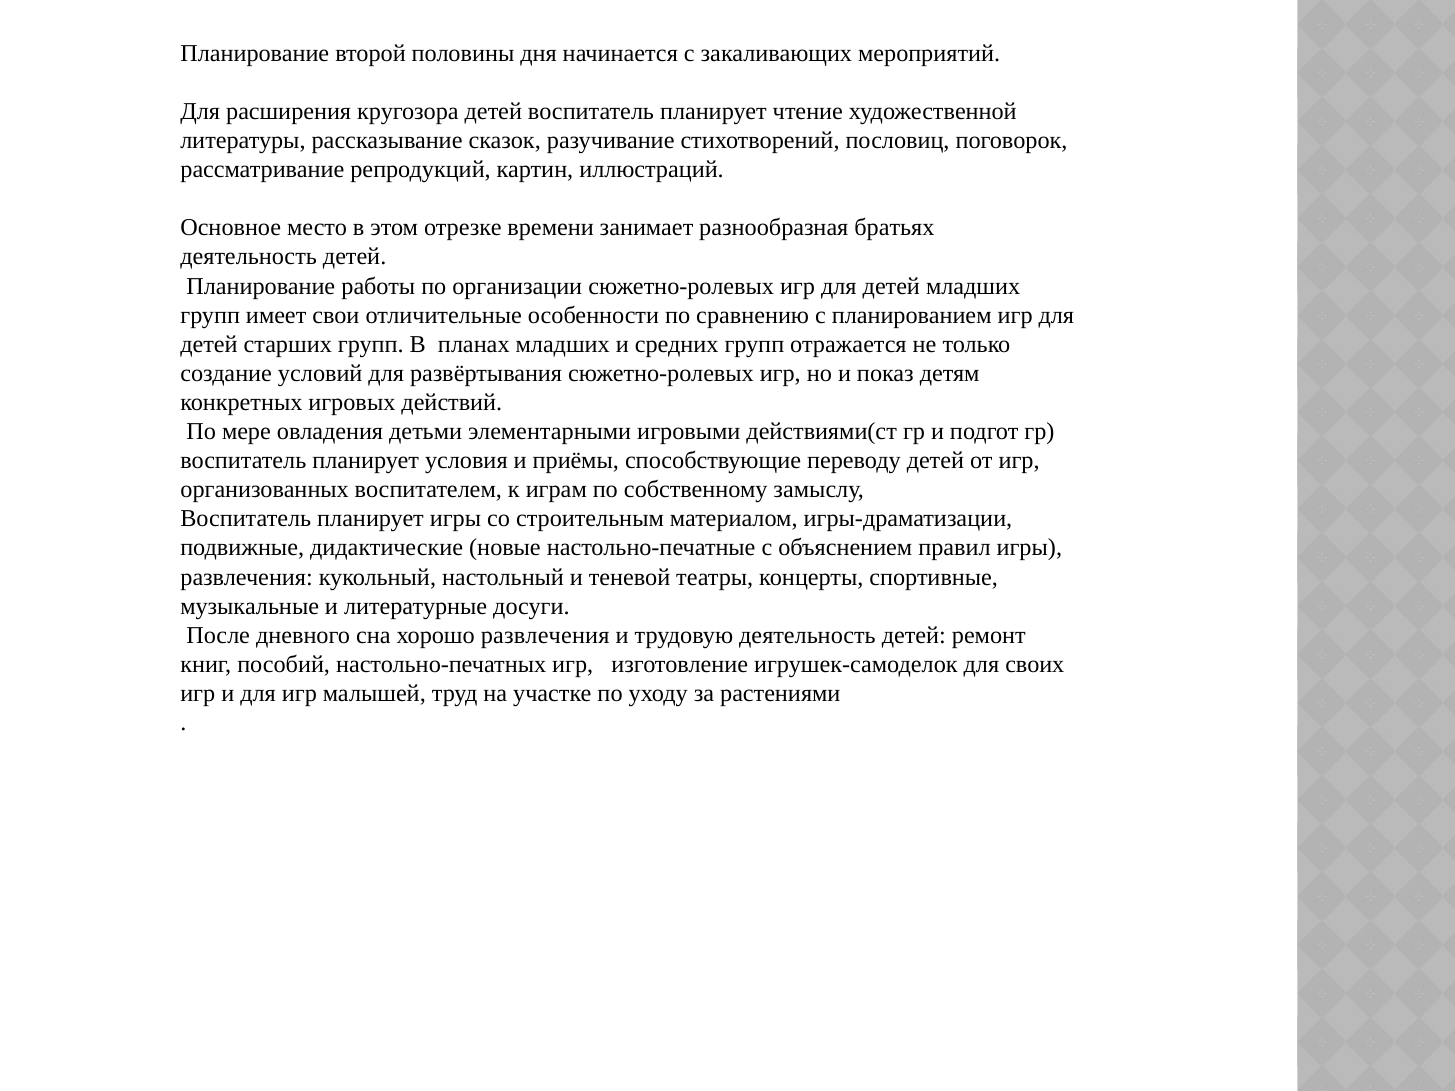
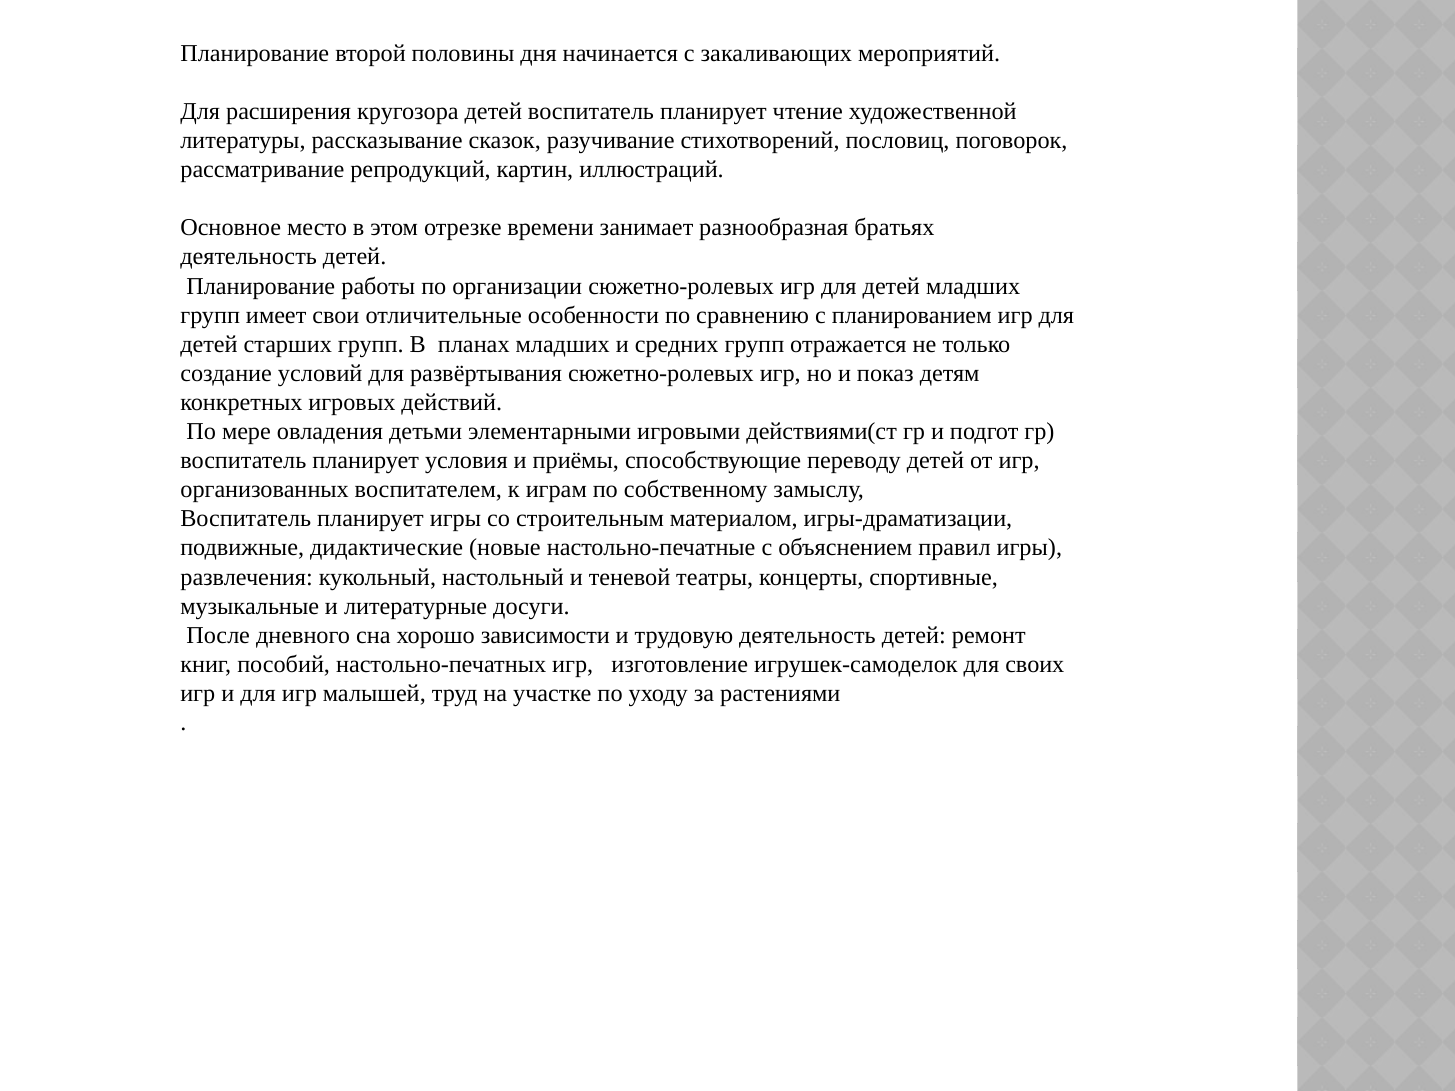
хорошо развлечения: развлечения -> зависимости (545, 635)
